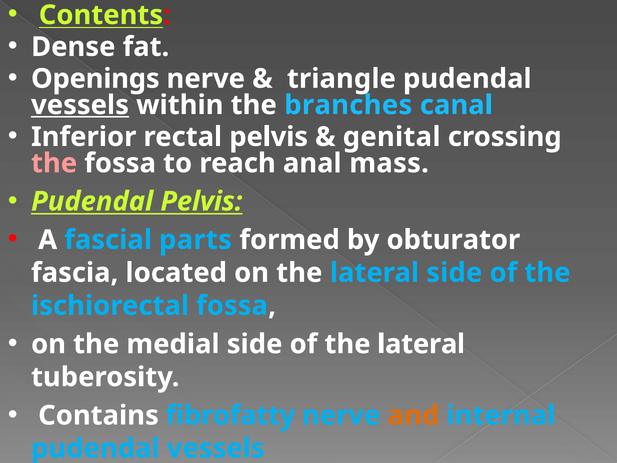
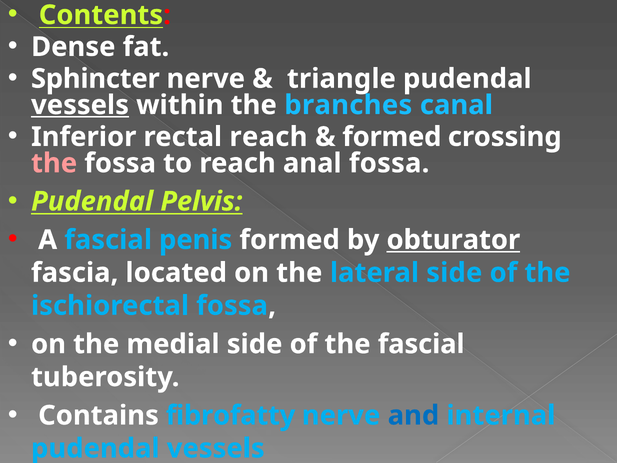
Openings: Openings -> Sphincter (95, 79)
rectal pelvis: pelvis -> reach (268, 137)
genital: genital -> formed (392, 137)
anal mass: mass -> fossa (389, 163)
parts: parts -> penis (196, 240)
obturator underline: none -> present (453, 240)
of the lateral: lateral -> fascial (421, 344)
and colour: orange -> blue (413, 415)
